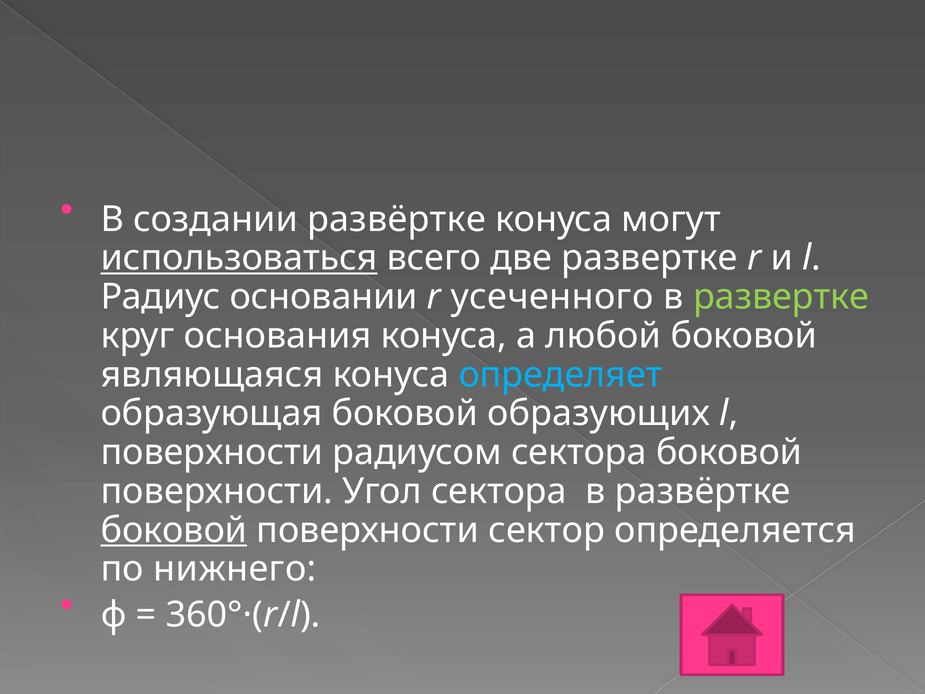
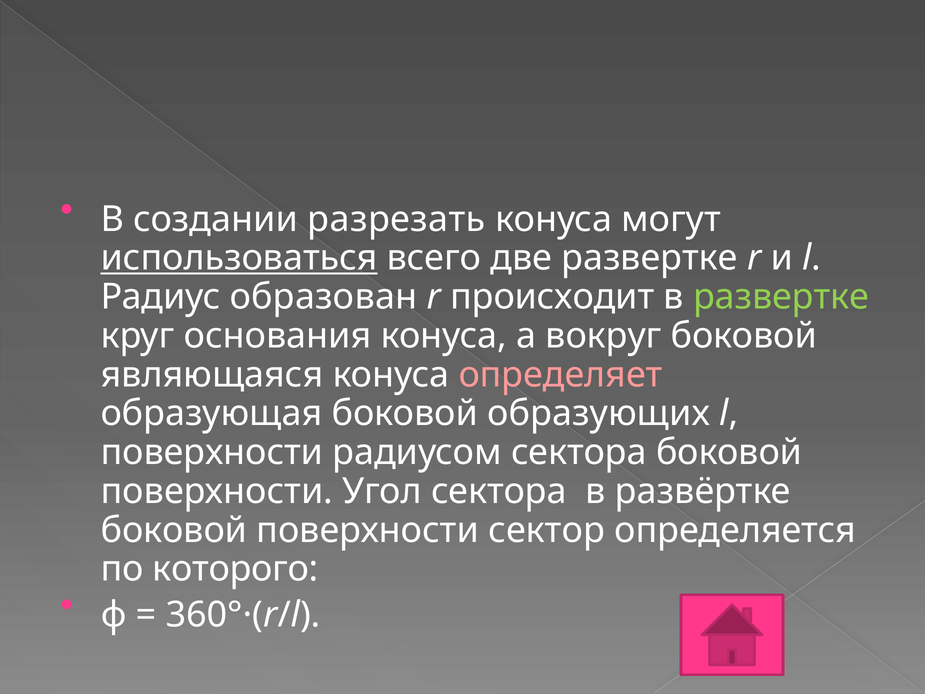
создании развёртке: развёртке -> разрезать (396, 219)
основании: основании -> образован (324, 297)
усеченного: усеченного -> происходит (552, 297)
любой: любой -> вокруг (603, 336)
определяет colour: light blue -> pink (561, 375)
боковой underline: present -> none (174, 530)
нижнего: нижнего -> которого (235, 569)
